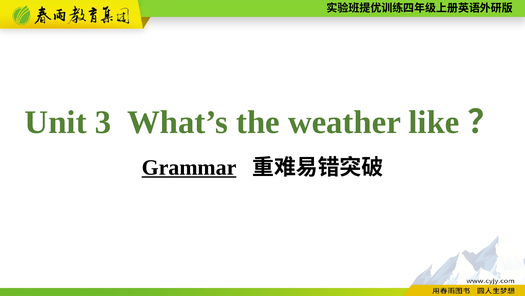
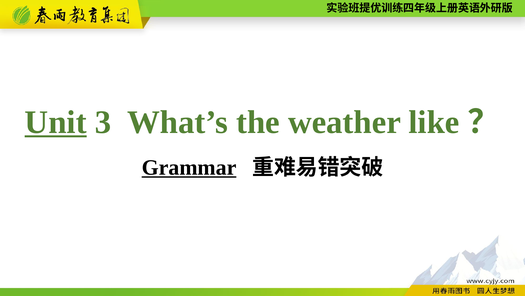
Unit underline: none -> present (56, 122)
